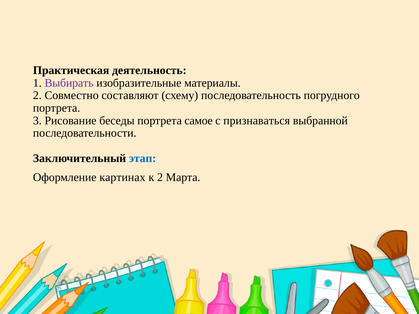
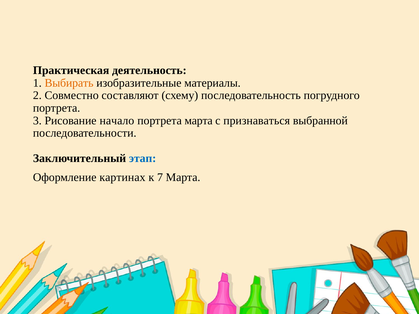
Выбирать colour: purple -> orange (69, 83)
беседы: беседы -> начало (117, 121)
портрета самое: самое -> марта (199, 121)
к 2: 2 -> 7 (160, 177)
